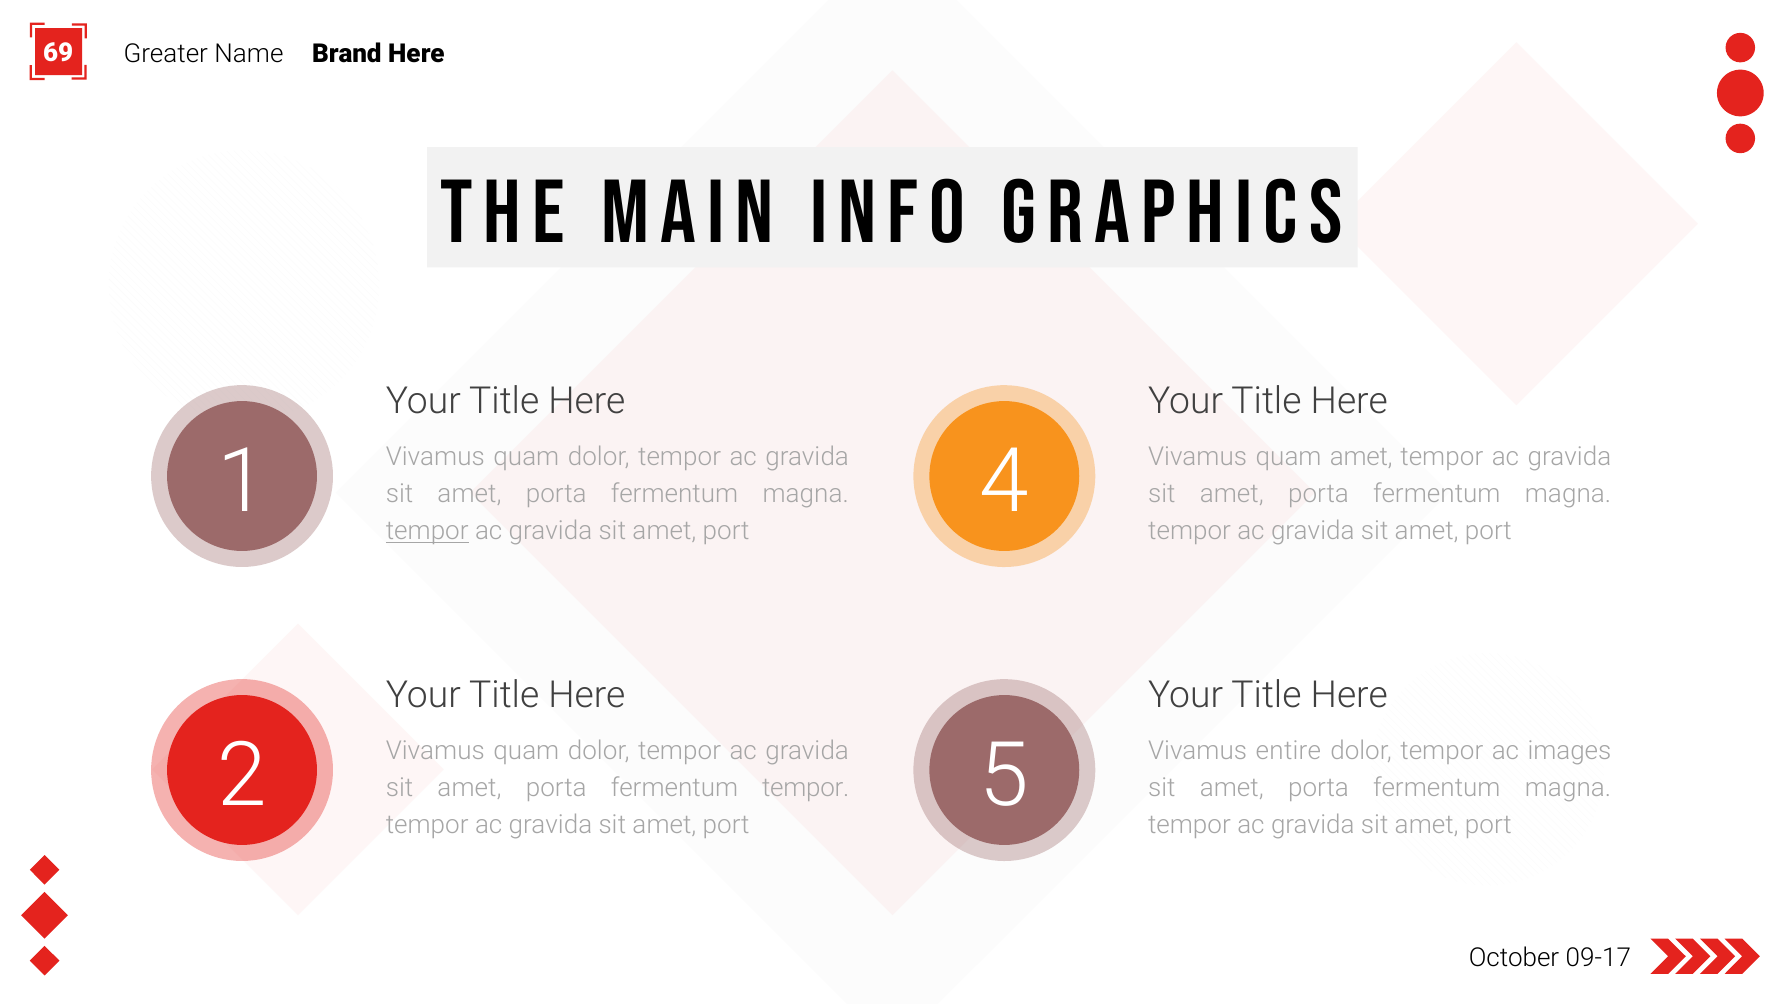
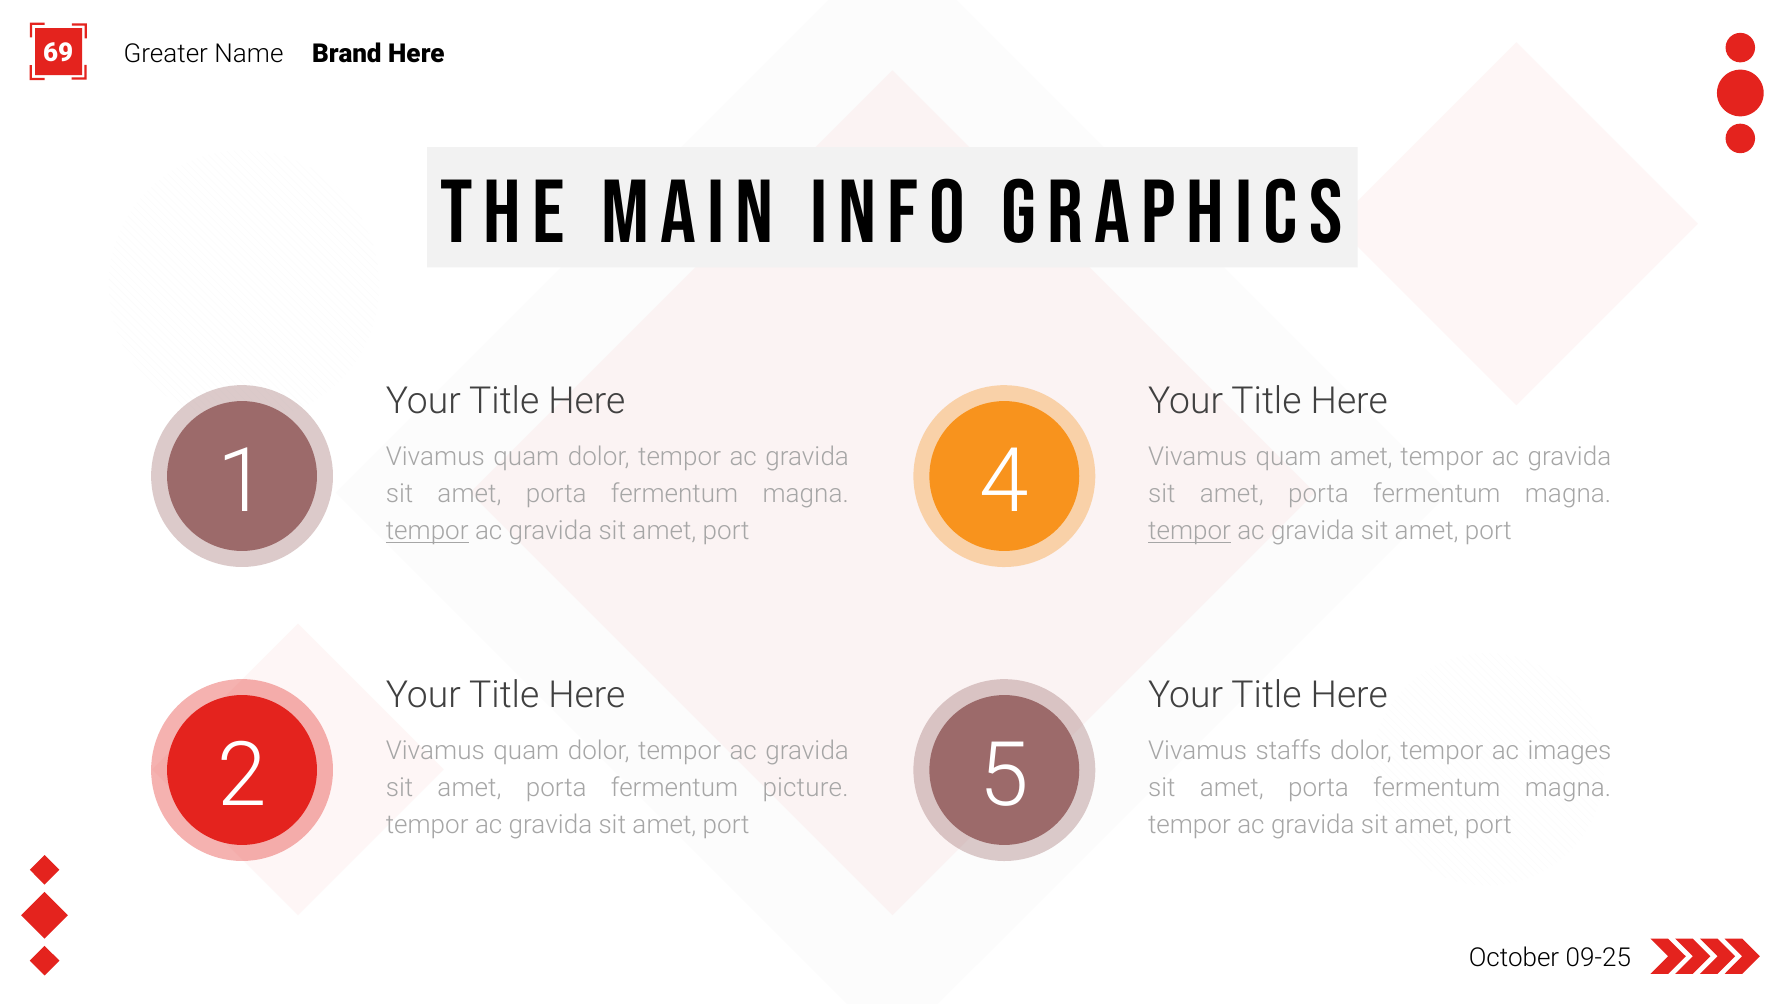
tempor underline: none -> present (1190, 531)
entire: entire -> staffs (1289, 750)
fermentum tempor: tempor -> picture (806, 788)
09-17: 09-17 -> 09-25 (1598, 958)
